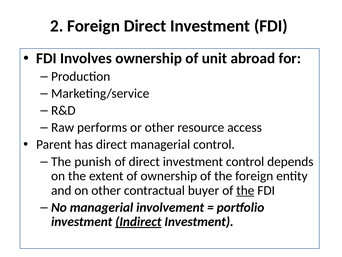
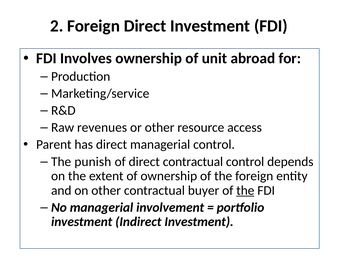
performs: performs -> revenues (102, 127)
of direct investment: investment -> contractual (193, 161)
Indirect underline: present -> none (138, 221)
